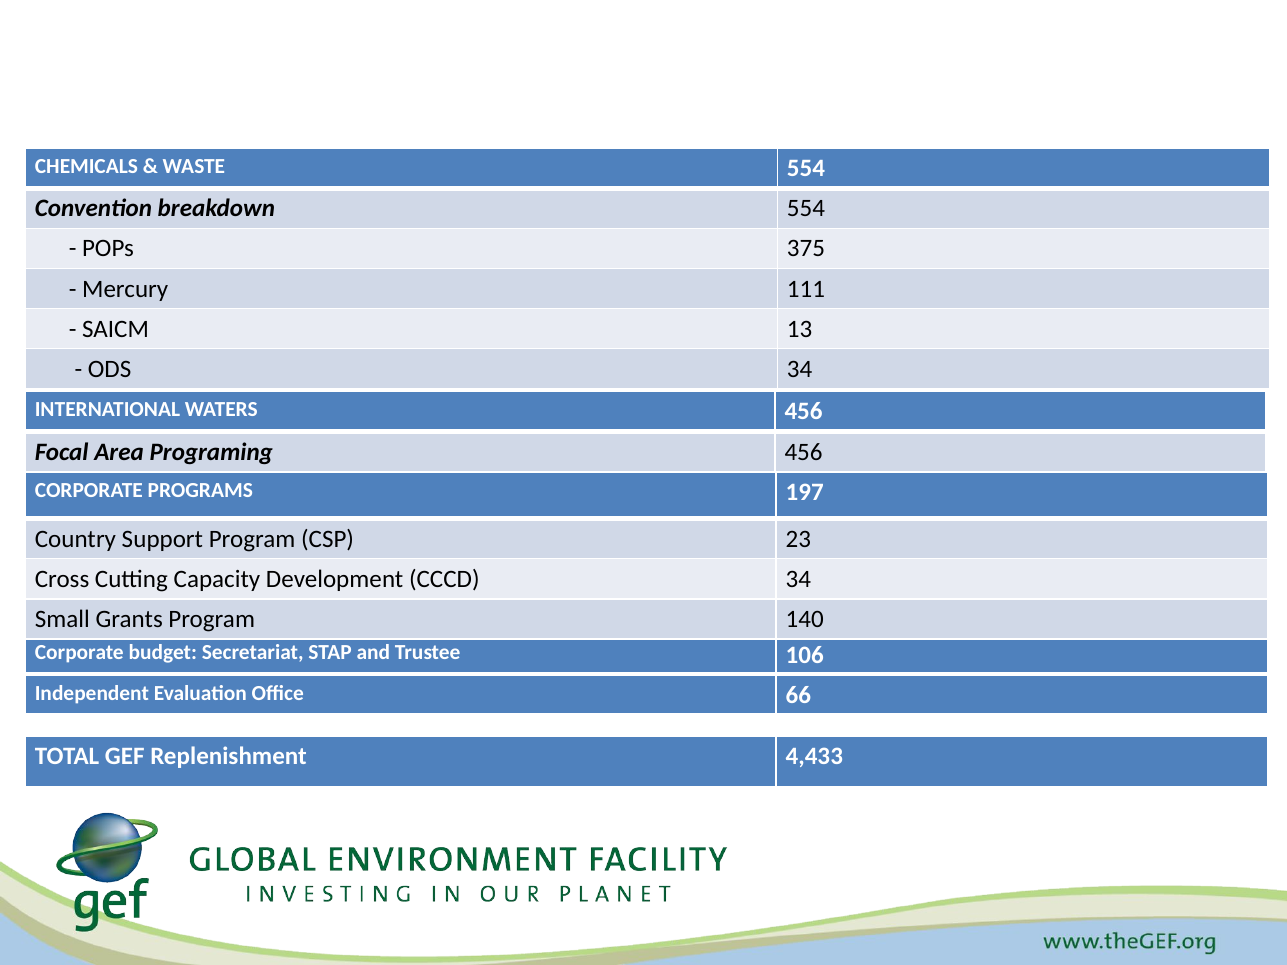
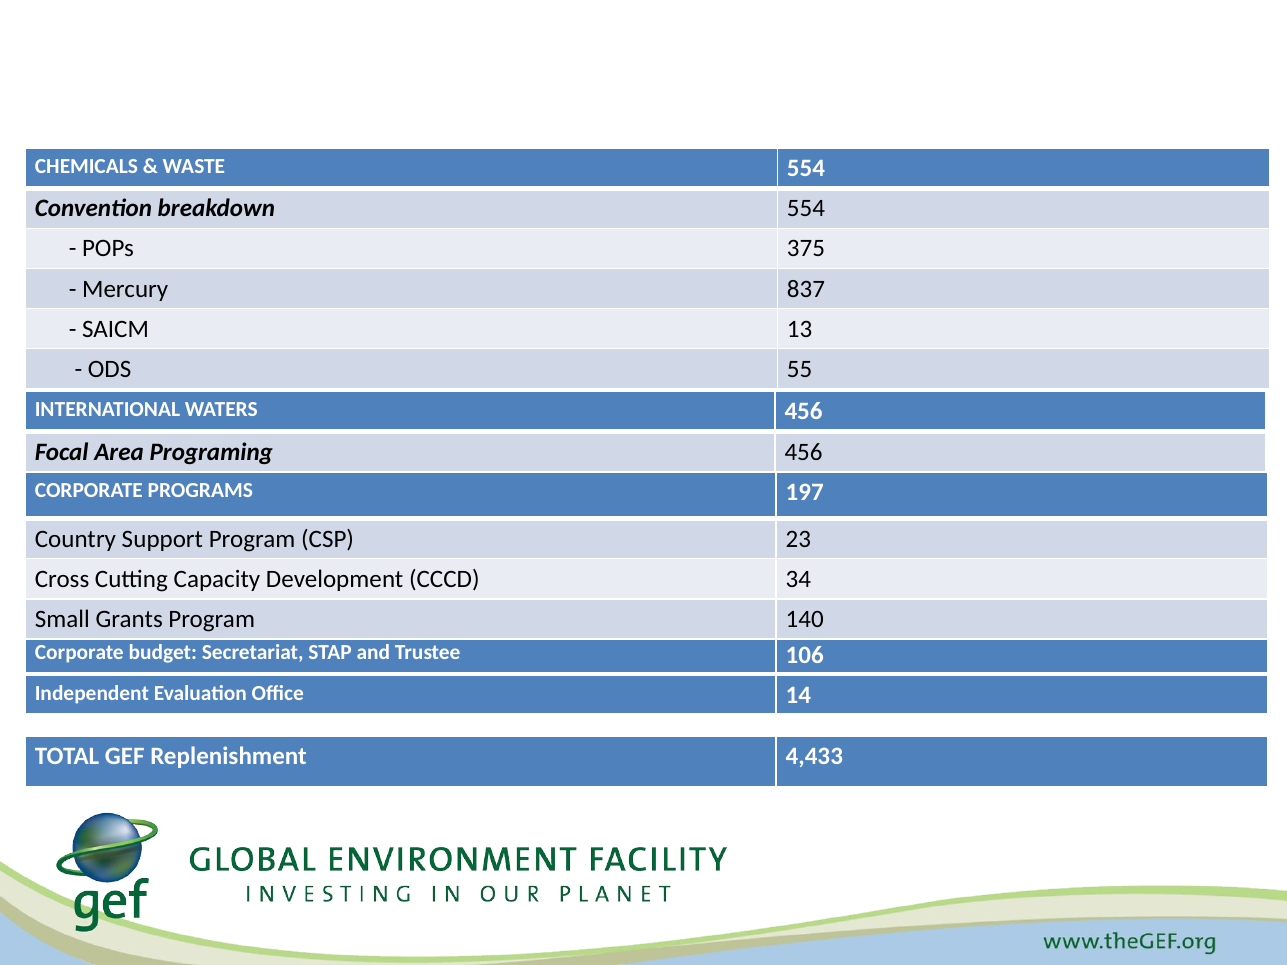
111: 111 -> 837 (806, 289)
ODS 34: 34 -> 55 (800, 369)
66: 66 -> 14 (798, 696)
